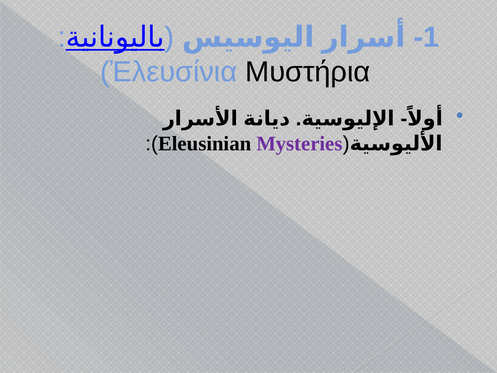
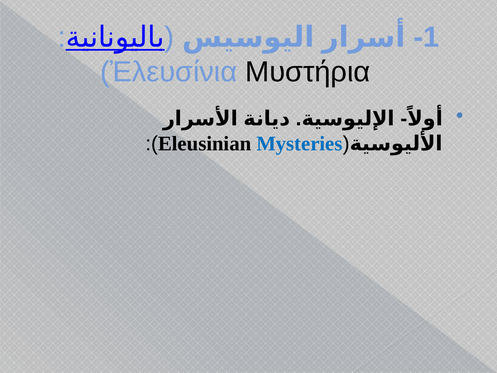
Mysteries colour: purple -> blue (299, 144)
